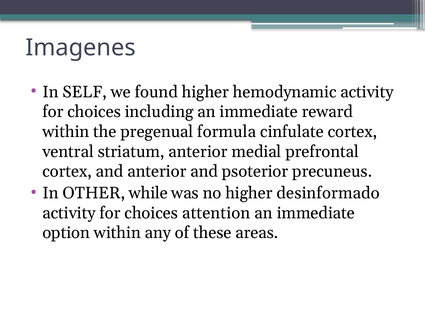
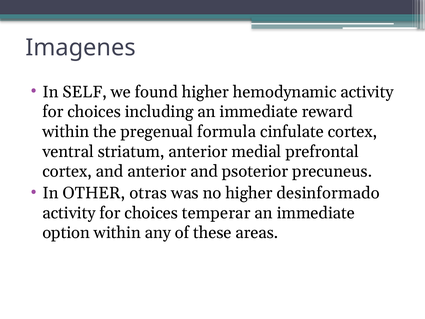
while: while -> otras (148, 193)
attention: attention -> temperar (216, 213)
